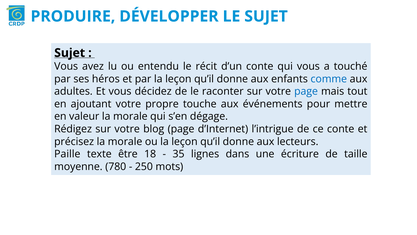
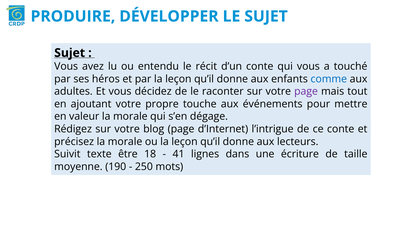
page colour: blue -> purple (306, 91)
Paille: Paille -> Suivit (67, 154)
35: 35 -> 41 (179, 154)
780: 780 -> 190 (116, 166)
